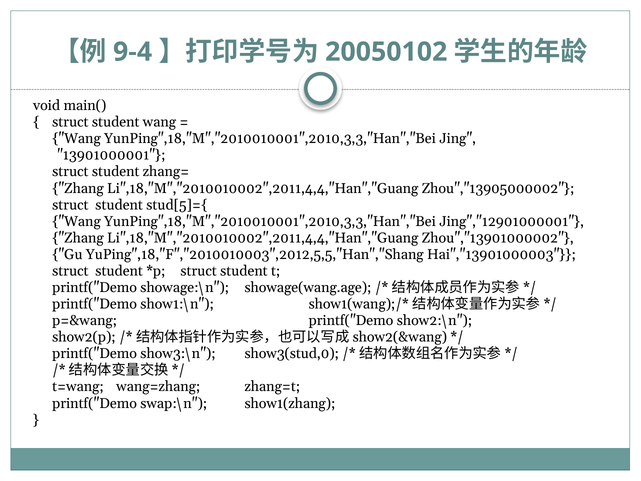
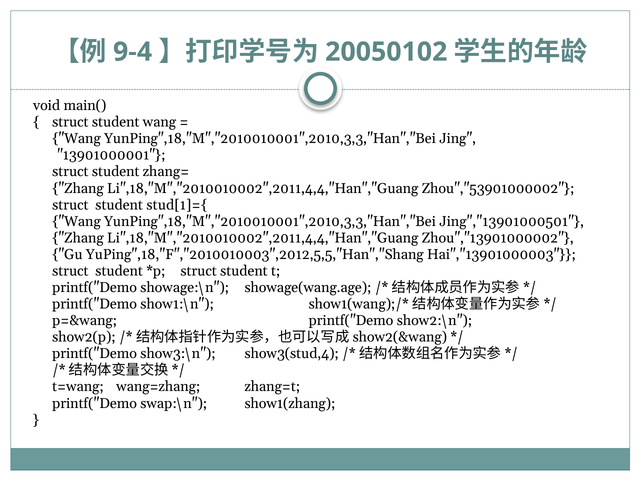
Zhou","13905000002: Zhou","13905000002 -> Zhou","53901000002 (498, 188)
stud[5]={: stud[5]={ -> stud[1]={ (177, 205)
Jing","12901000001: Jing","12901000001 -> Jing","13901000501 (512, 221)
show3(stud,0: show3(stud,0 -> show3(stud,4 (292, 354)
